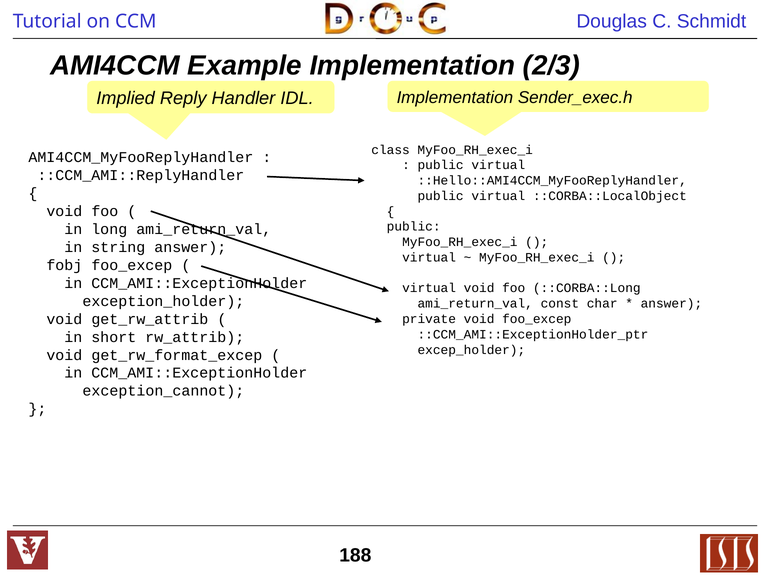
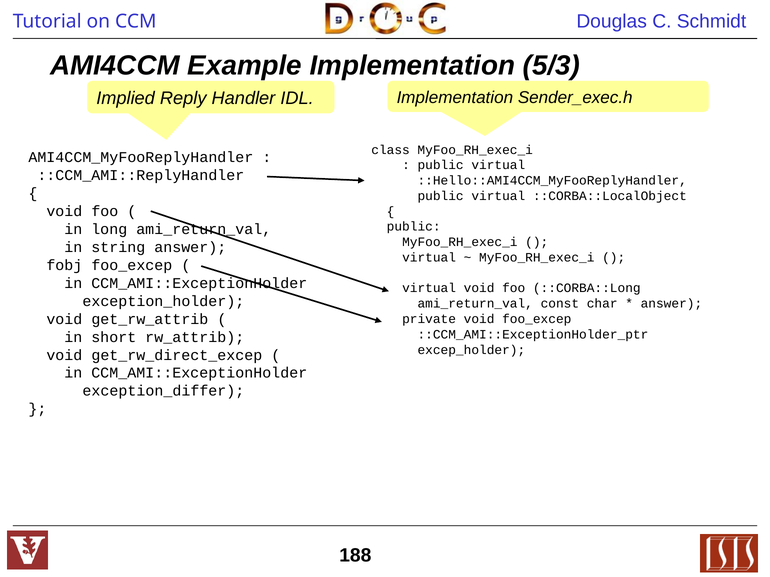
2/3: 2/3 -> 5/3 (551, 66)
get_rw_format_excep: get_rw_format_excep -> get_rw_direct_excep (177, 355)
exception_cannot: exception_cannot -> exception_differ (163, 391)
